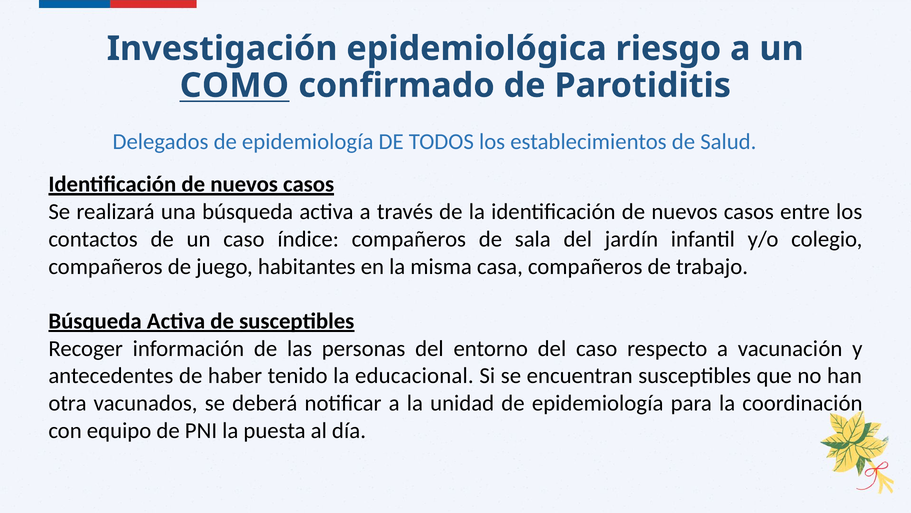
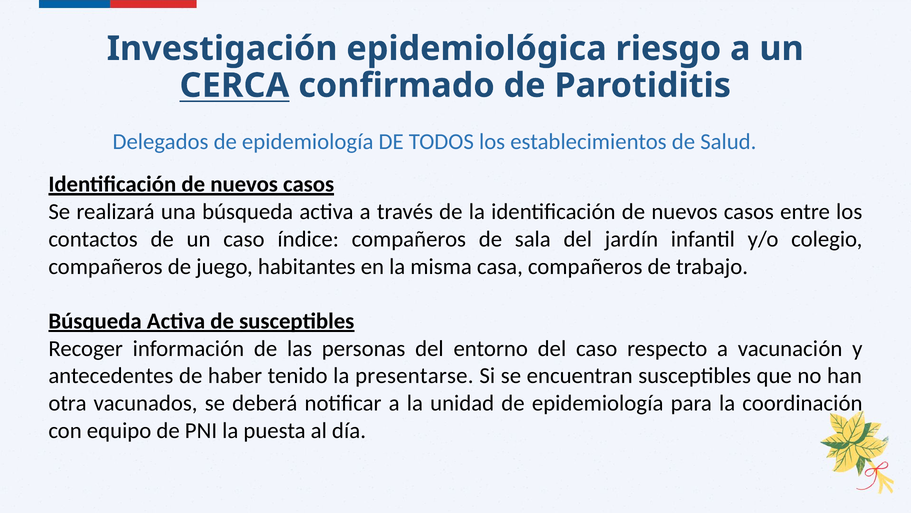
COMO: COMO -> CERCA (234, 85)
educacional: educacional -> presentarse (414, 376)
